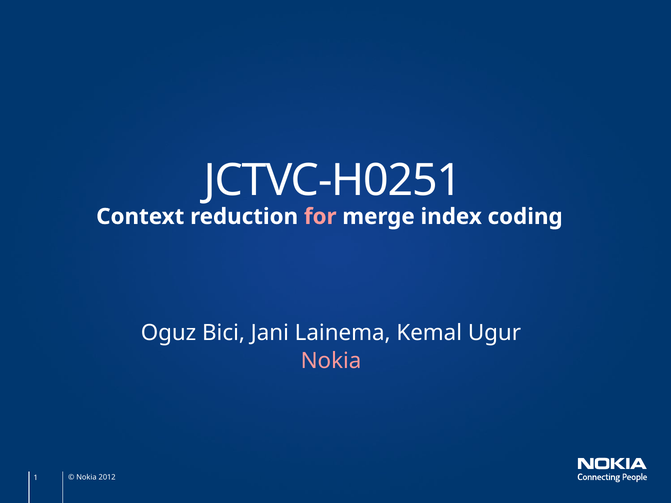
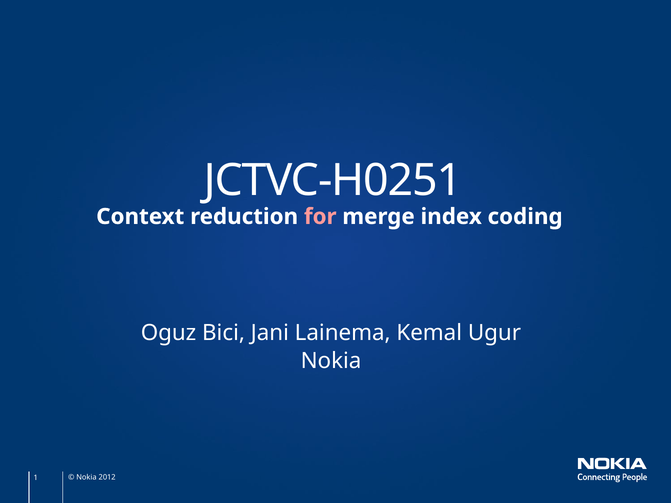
Nokia colour: pink -> white (331, 361)
